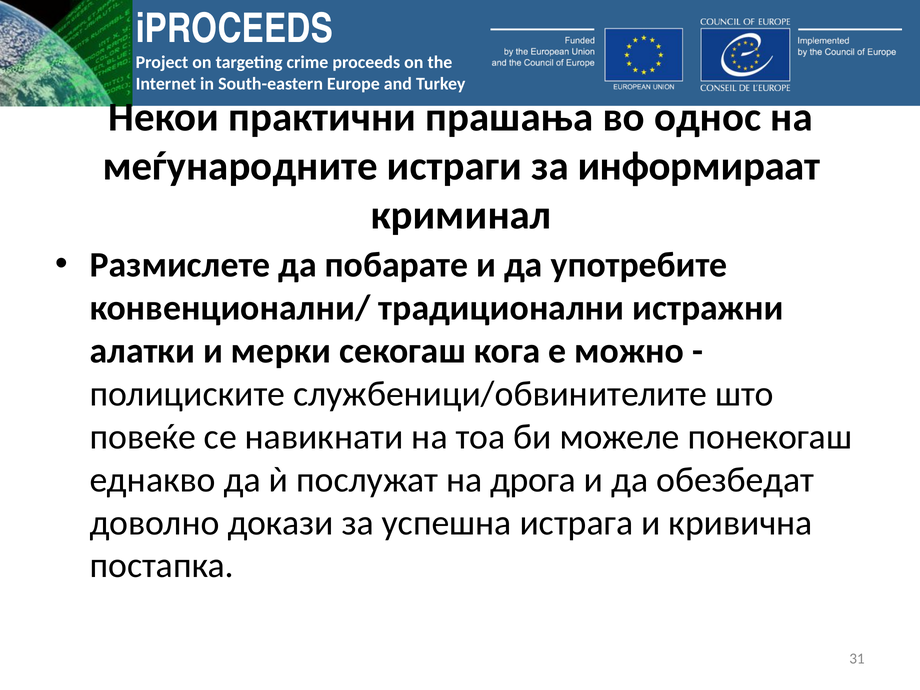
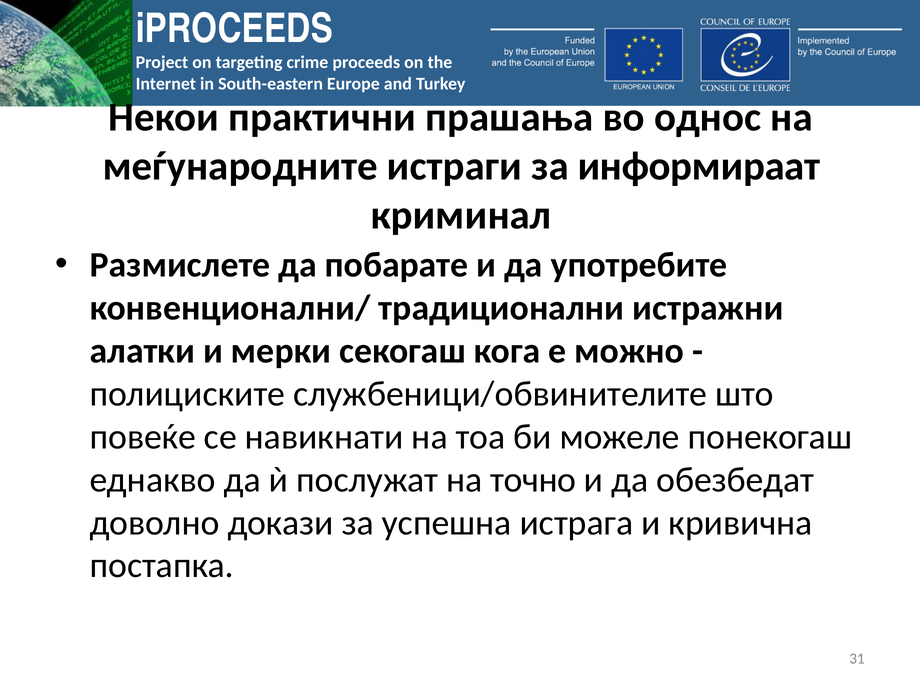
дрога: дрога -> точно (533, 480)
